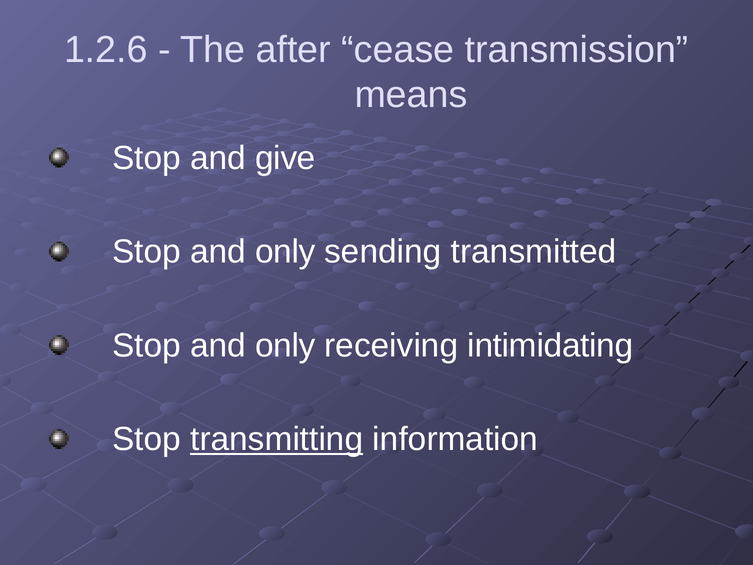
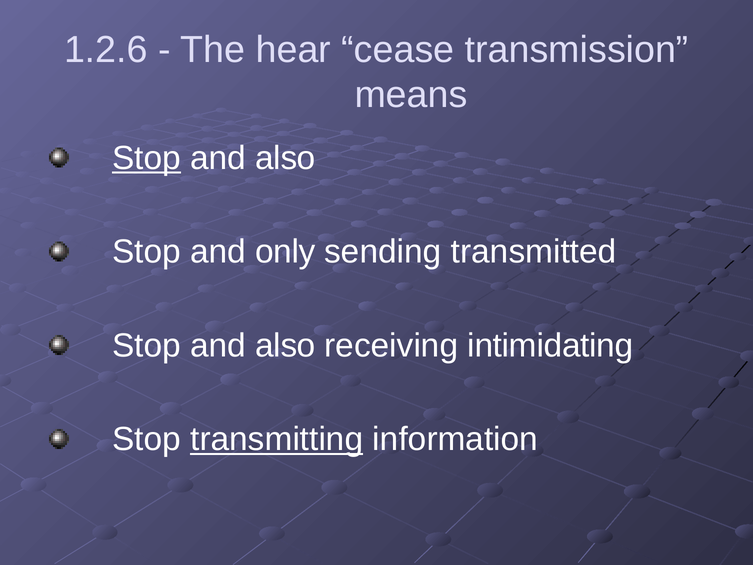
after: after -> hear (293, 50)
Stop underline: none -> present (147, 158)
give: give -> also (285, 158)
only: only -> also (285, 345)
